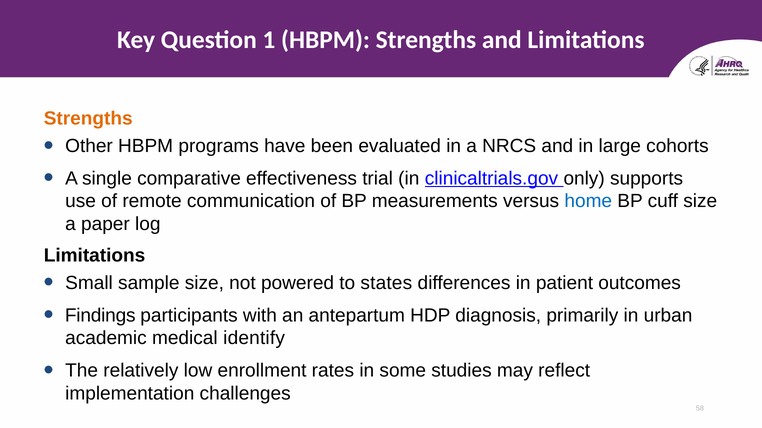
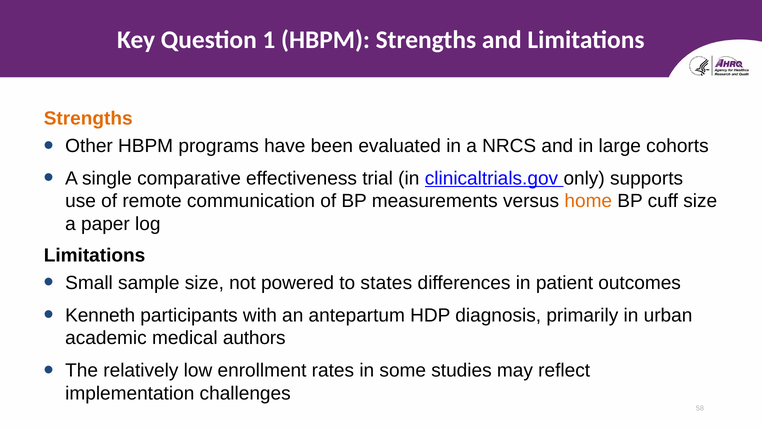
home colour: blue -> orange (588, 201)
Findings: Findings -> Kenneth (100, 316)
identify: identify -> authors (254, 339)
